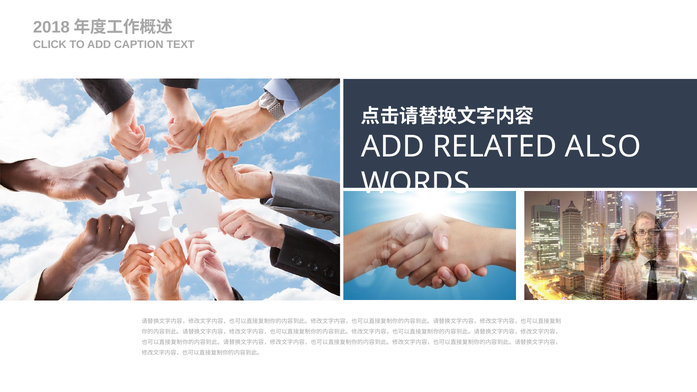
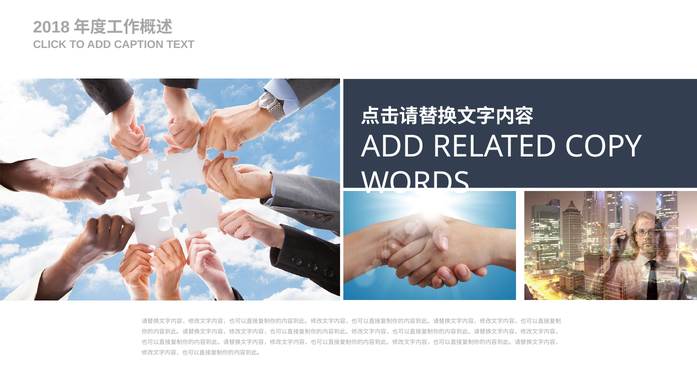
ALSO: ALSO -> COPY (603, 147)
